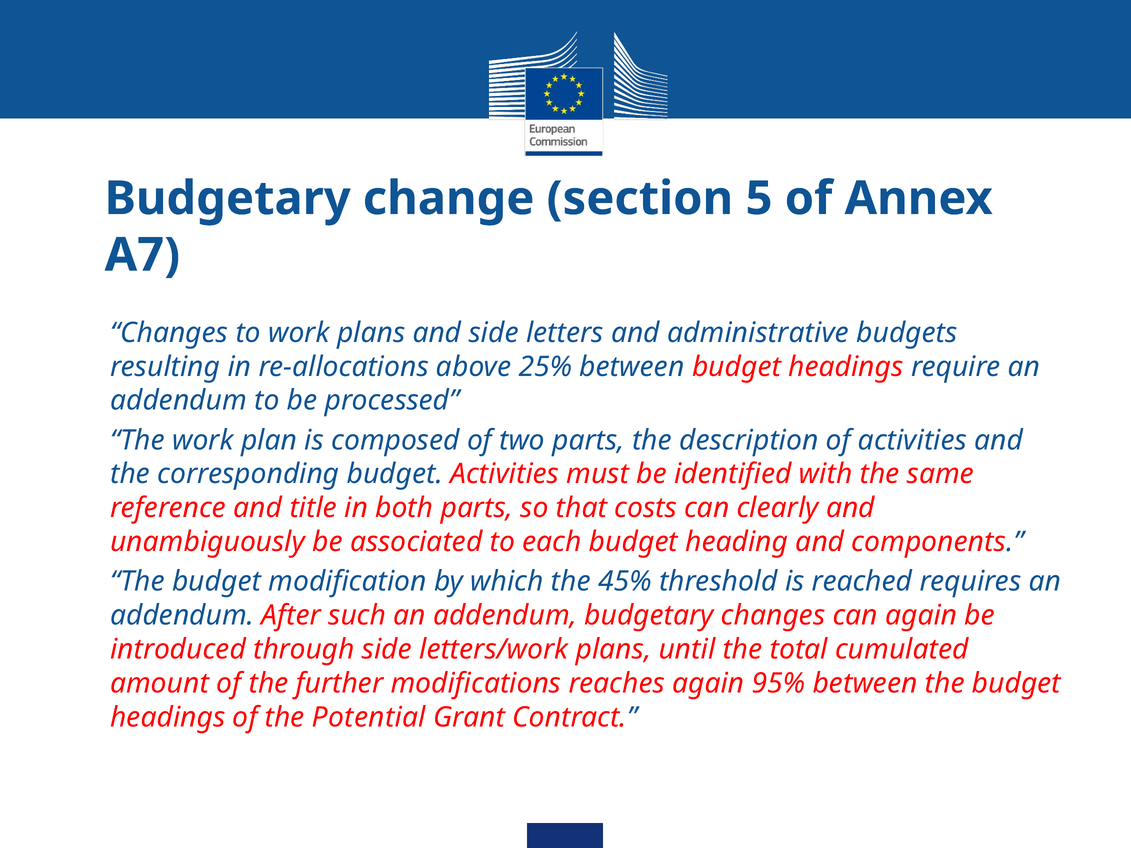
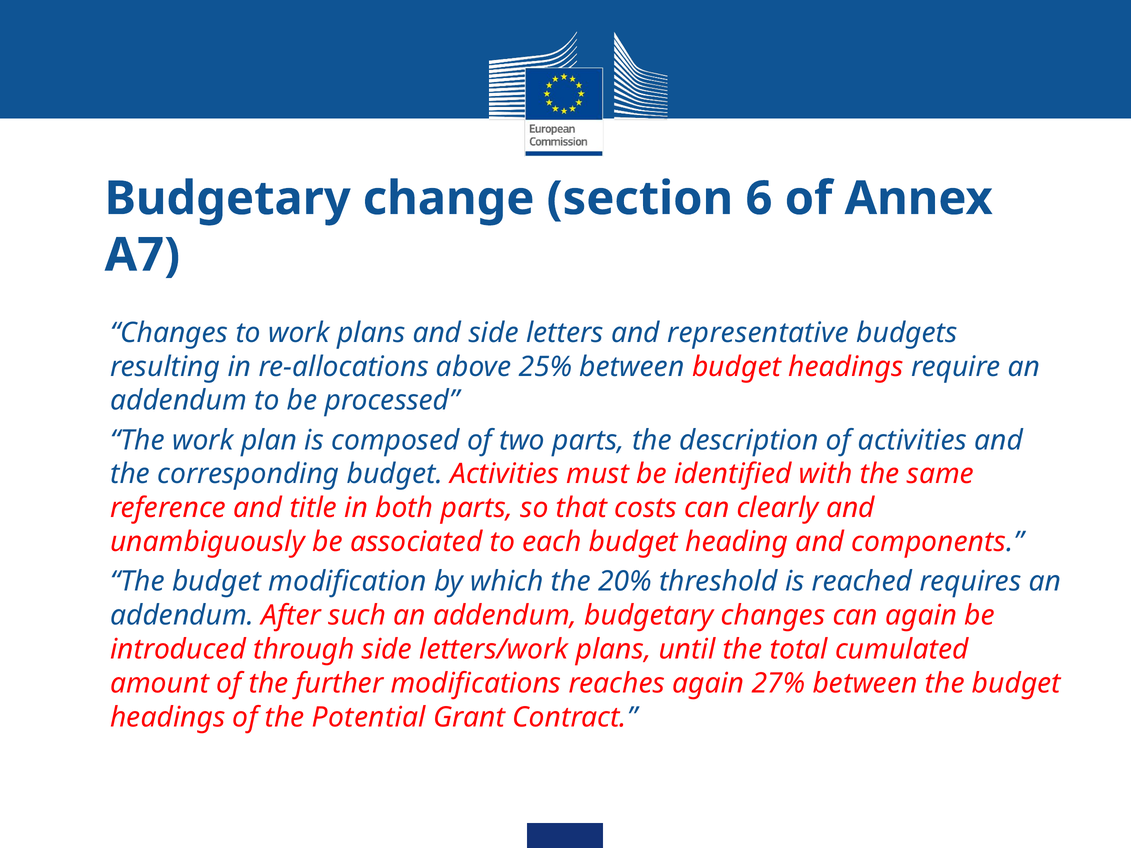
5: 5 -> 6 (759, 199)
administrative: administrative -> representative (758, 333)
45%: 45% -> 20% (625, 582)
95%: 95% -> 27% (778, 683)
